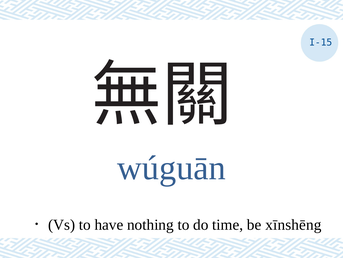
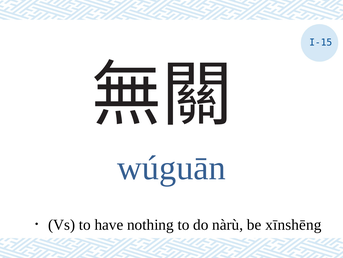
time: time -> nàrù (228, 224)
